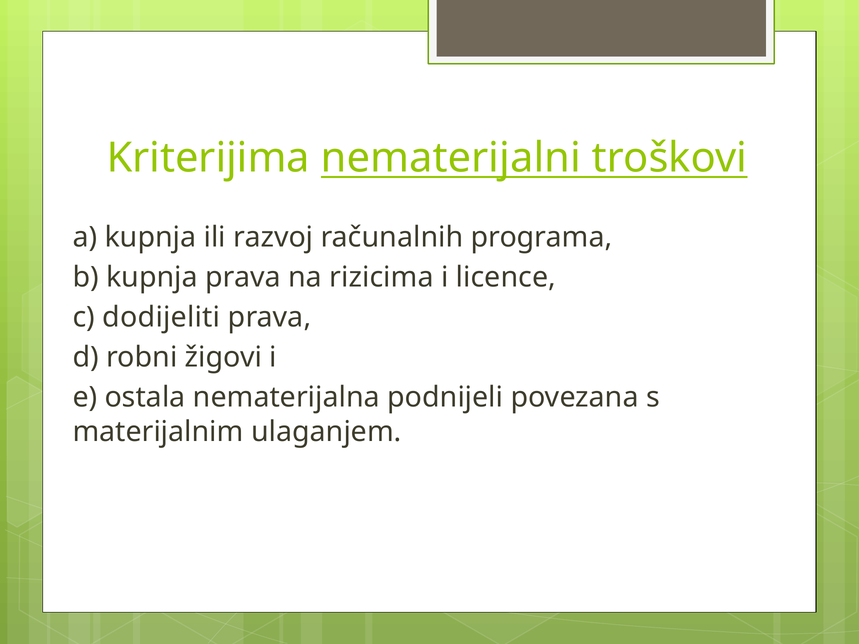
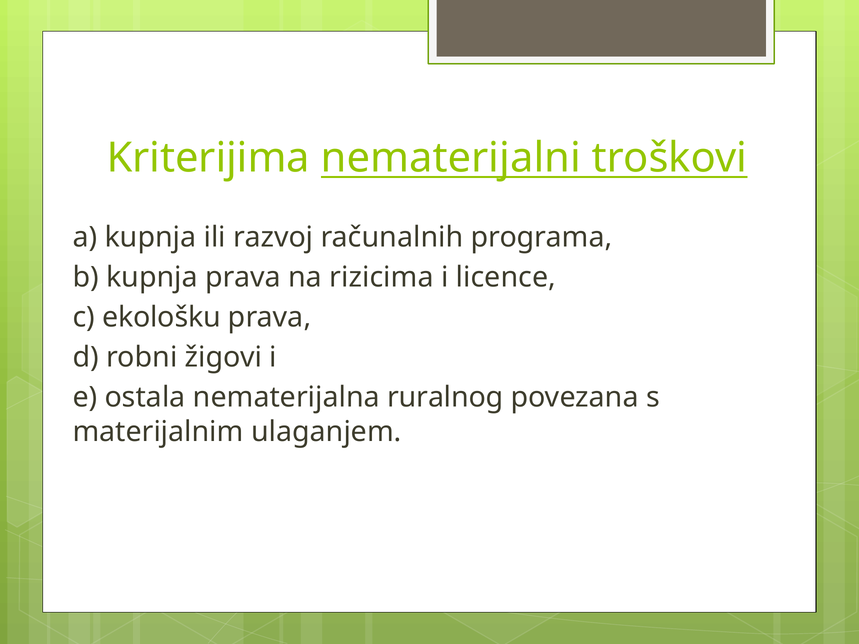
dodijeliti: dodijeliti -> ekološku (162, 318)
podnijeli: podnijeli -> ruralnog (445, 398)
